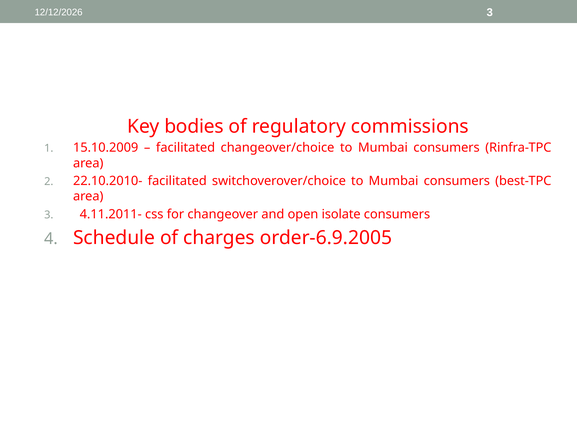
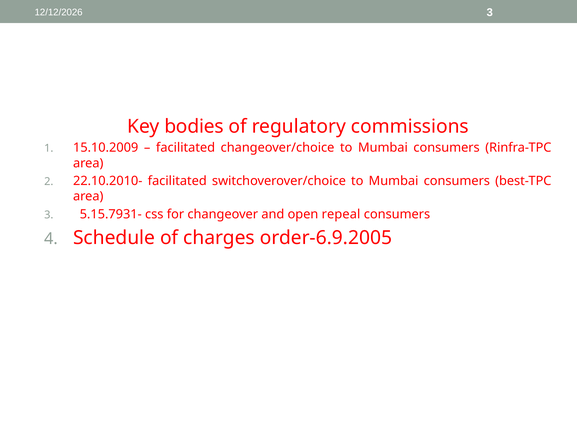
4.11.2011-: 4.11.2011- -> 5.15.7931- (111, 214)
isolate: isolate -> repeal (341, 214)
